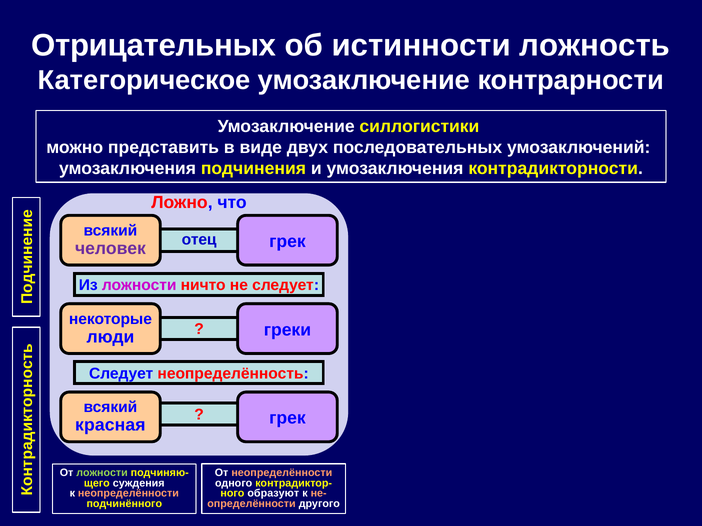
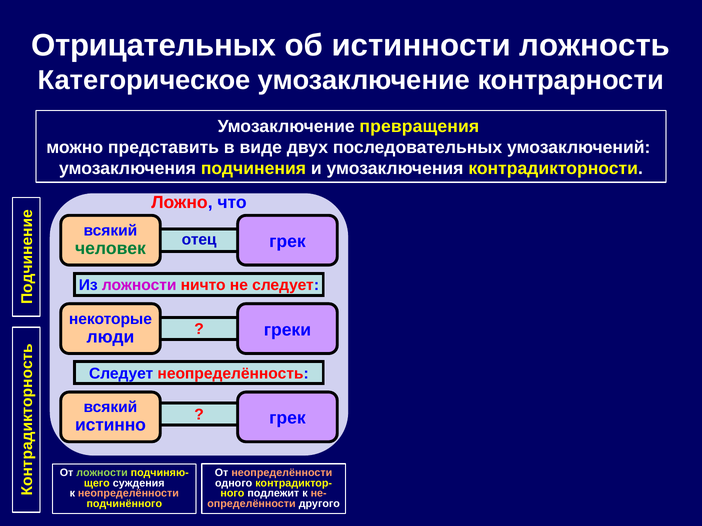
силлогистики: силлогистики -> превращения (419, 127)
человек colour: purple -> green (110, 249)
красная: красная -> истинно (111, 426)
образуют: образуют -> подлежит (273, 494)
